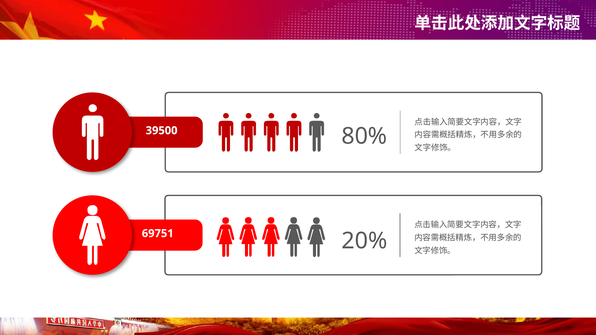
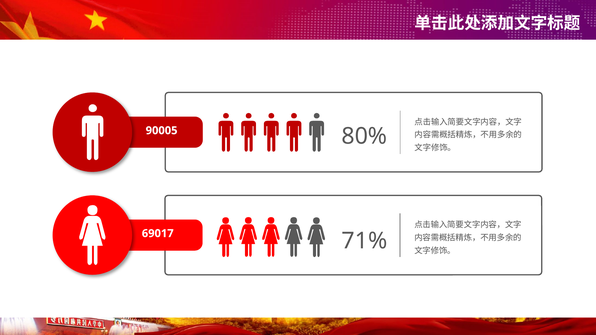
39500: 39500 -> 90005 (162, 131)
69751: 69751 -> 69017 (158, 234)
20%: 20% -> 71% (364, 241)
